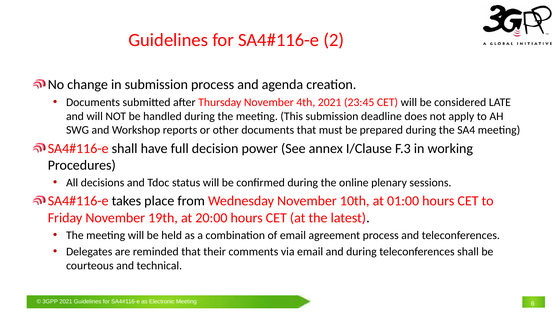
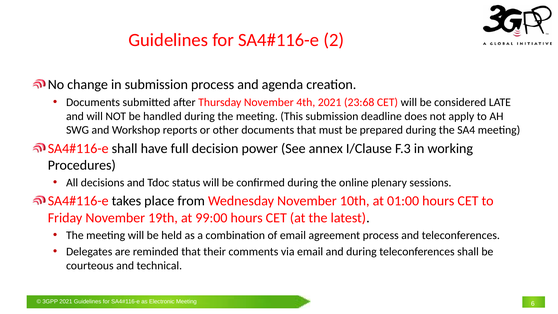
23:45: 23:45 -> 23:68 (359, 102)
20:00: 20:00 -> 99:00 (211, 218)
